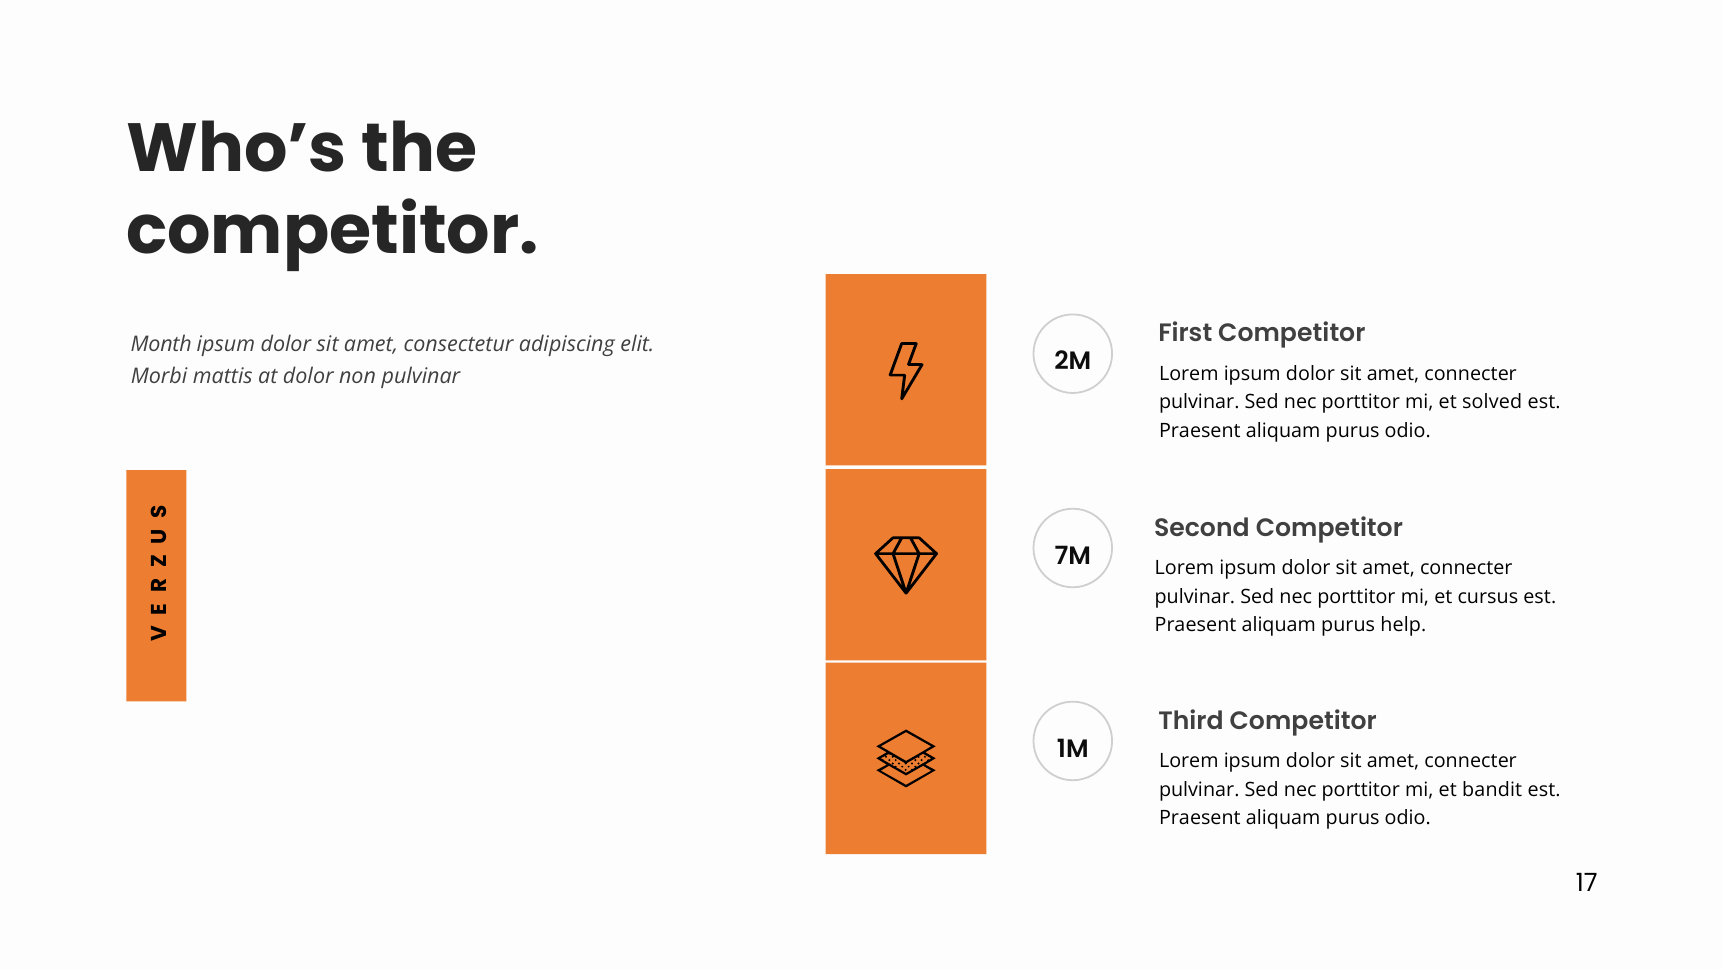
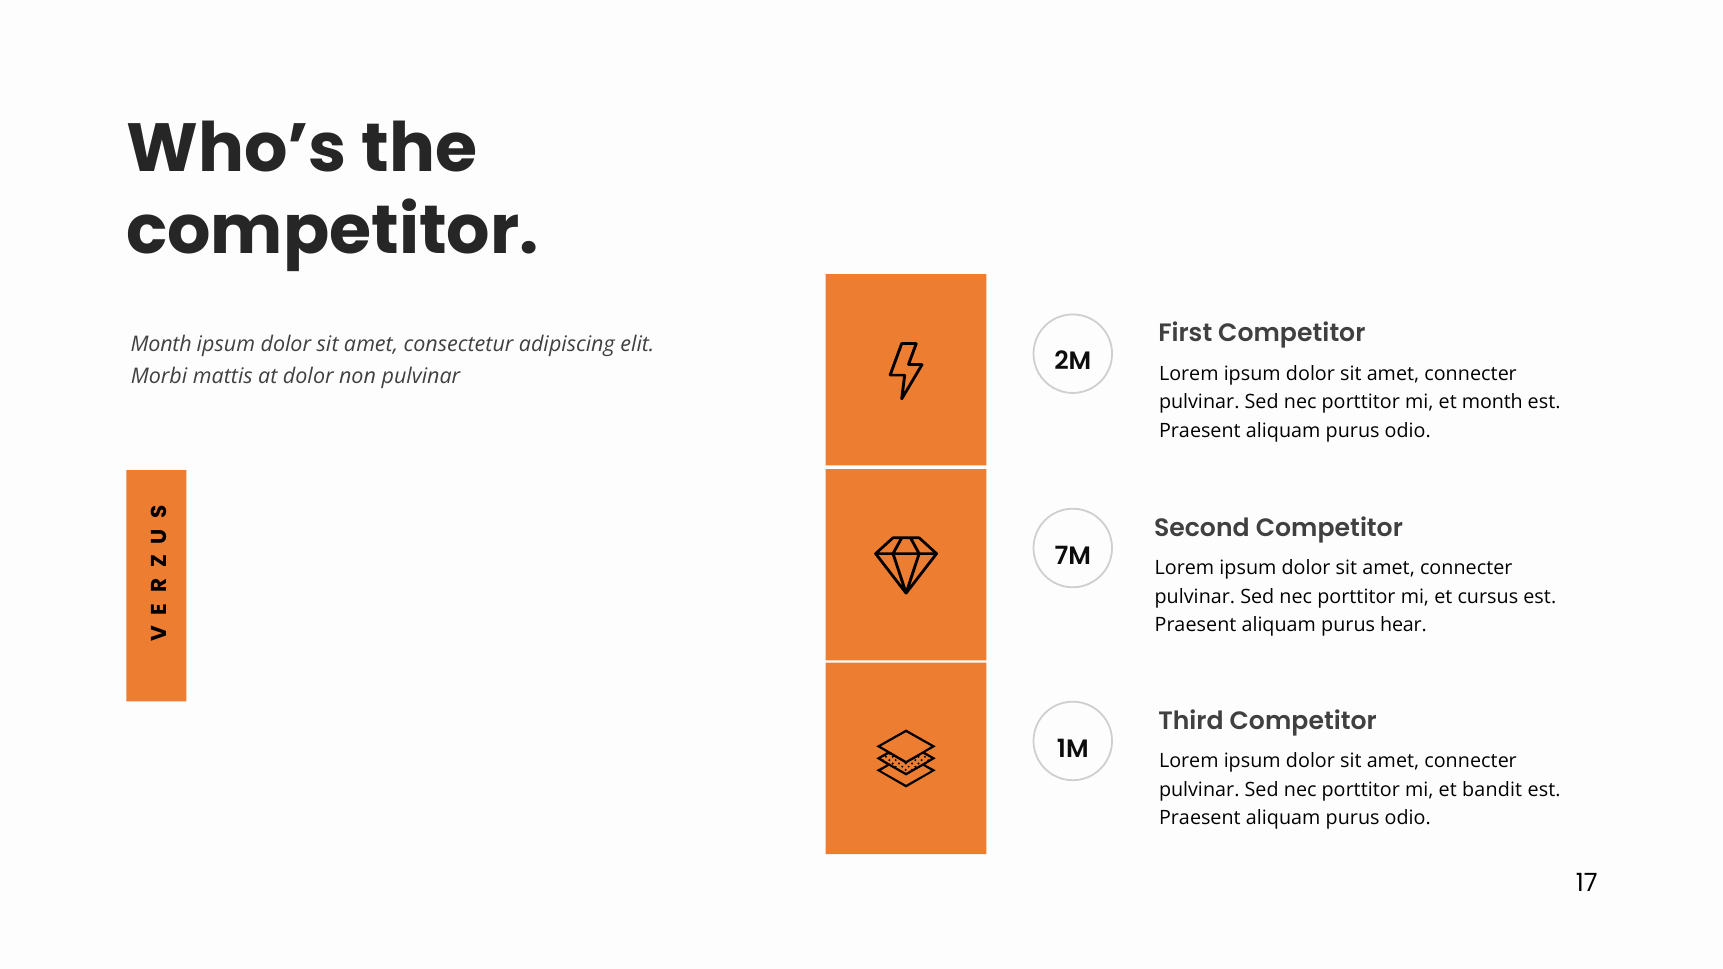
et solved: solved -> month (1492, 402)
help: help -> hear (1403, 625)
